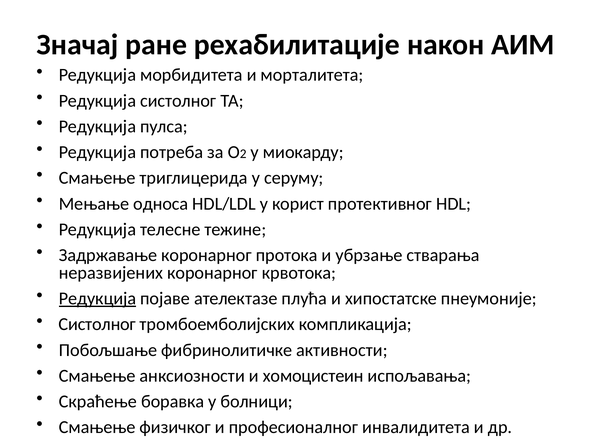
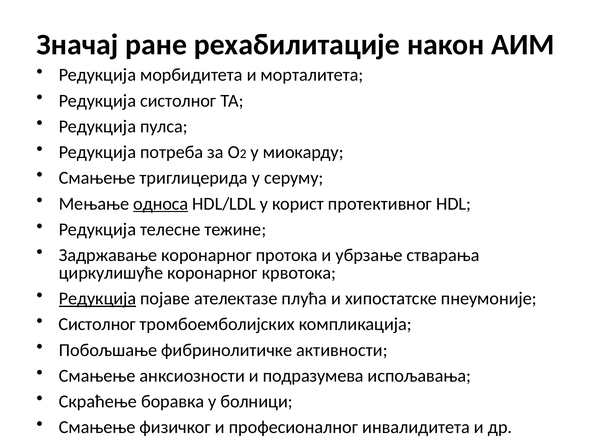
односа underline: none -> present (161, 204)
неразвијених: неразвијених -> циркулишуће (111, 273)
хомоцистеин: хомоцистеин -> подразумева (313, 376)
